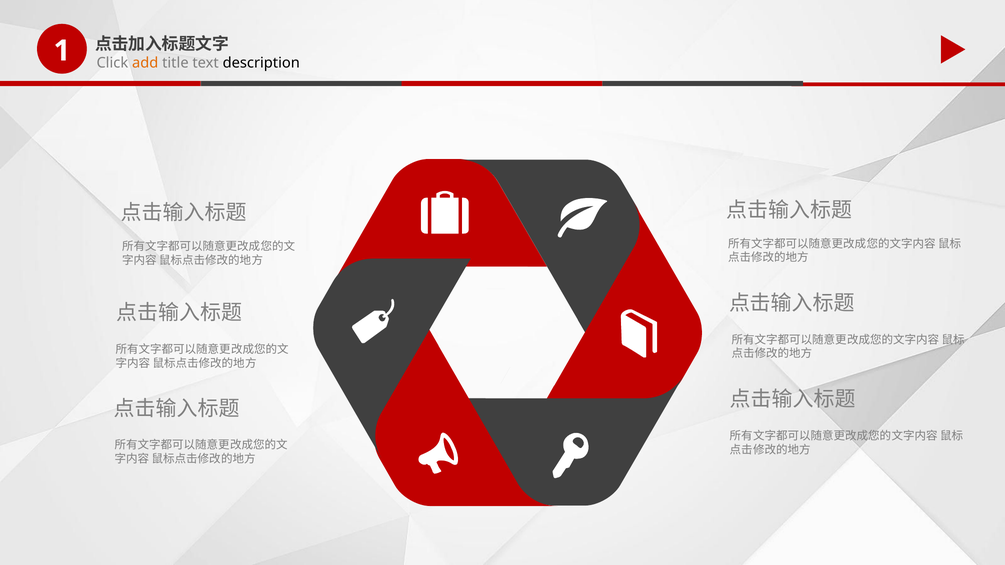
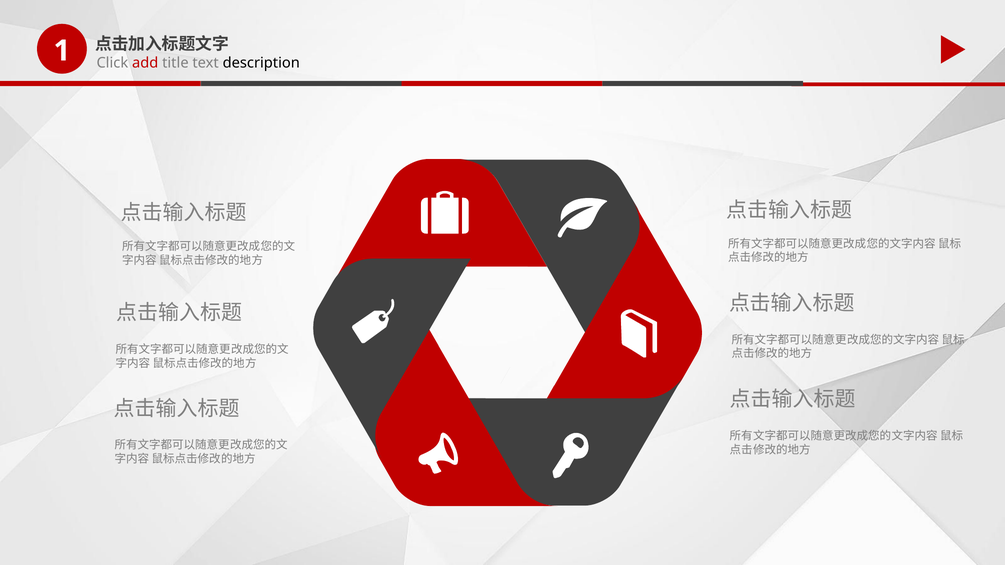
add colour: orange -> red (145, 63)
